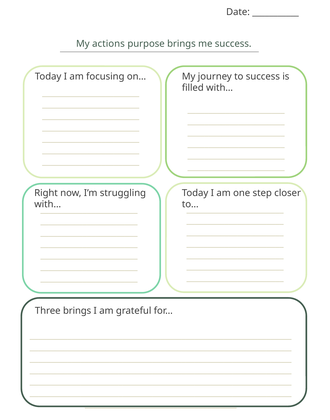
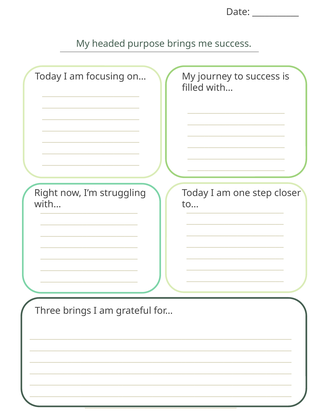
actions: actions -> headed (109, 44)
